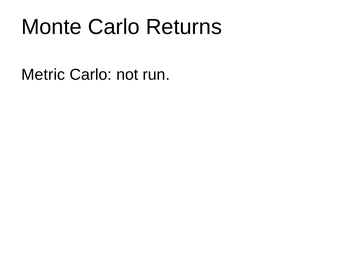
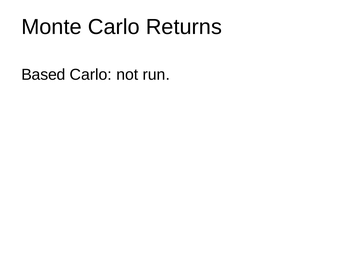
Metric: Metric -> Based (43, 75)
